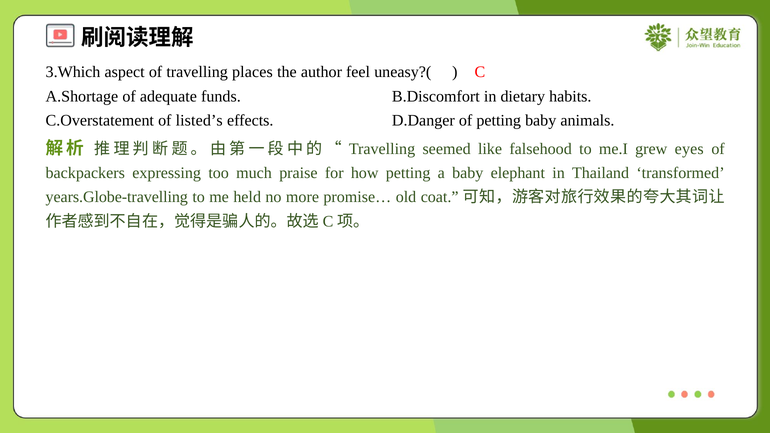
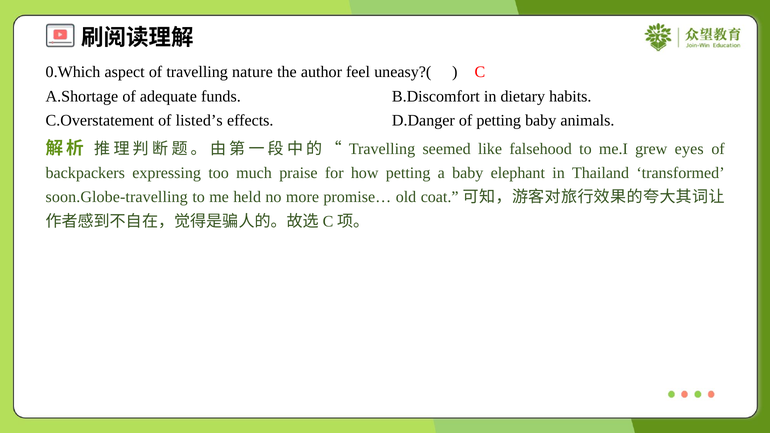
3.Which: 3.Which -> 0.Which (73, 72)
places: places -> nature (252, 72)
years.Globe-travelling: years.Globe-travelling -> soon.Globe-travelling (117, 197)
